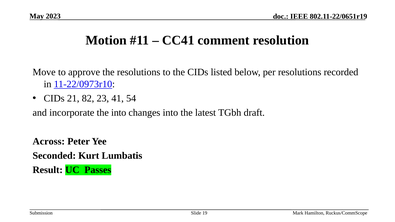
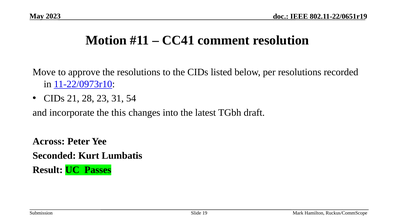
82: 82 -> 28 (88, 98)
41: 41 -> 31 (118, 98)
the into: into -> this (119, 113)
